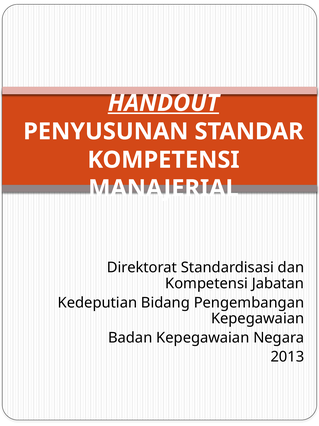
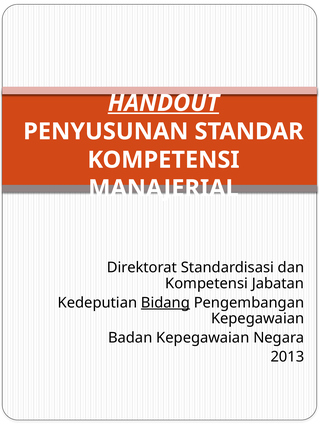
Bidang underline: none -> present (165, 302)
